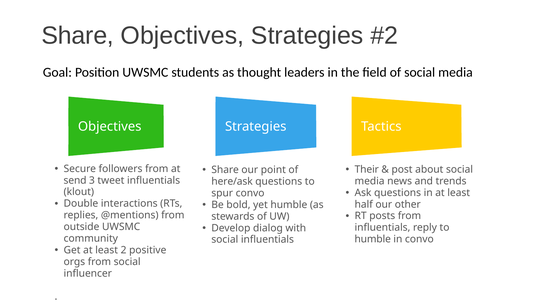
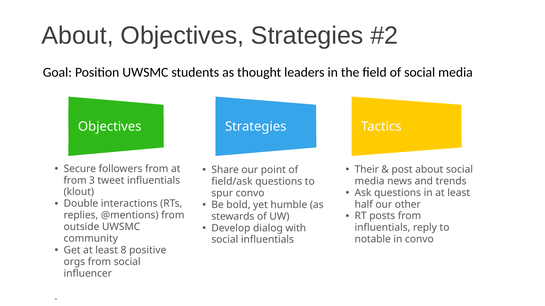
Share: Share -> About (78, 36)
send: send -> from (75, 181)
here/ask: here/ask -> field/ask (232, 182)
humble: humble -> notable (373, 240)
least 2: 2 -> 8 (124, 251)
